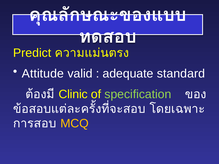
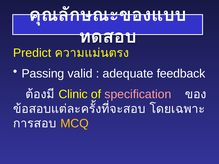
Attitude: Attitude -> Passing (43, 74)
standard: standard -> feedback (181, 74)
specification colour: light green -> pink (138, 94)
